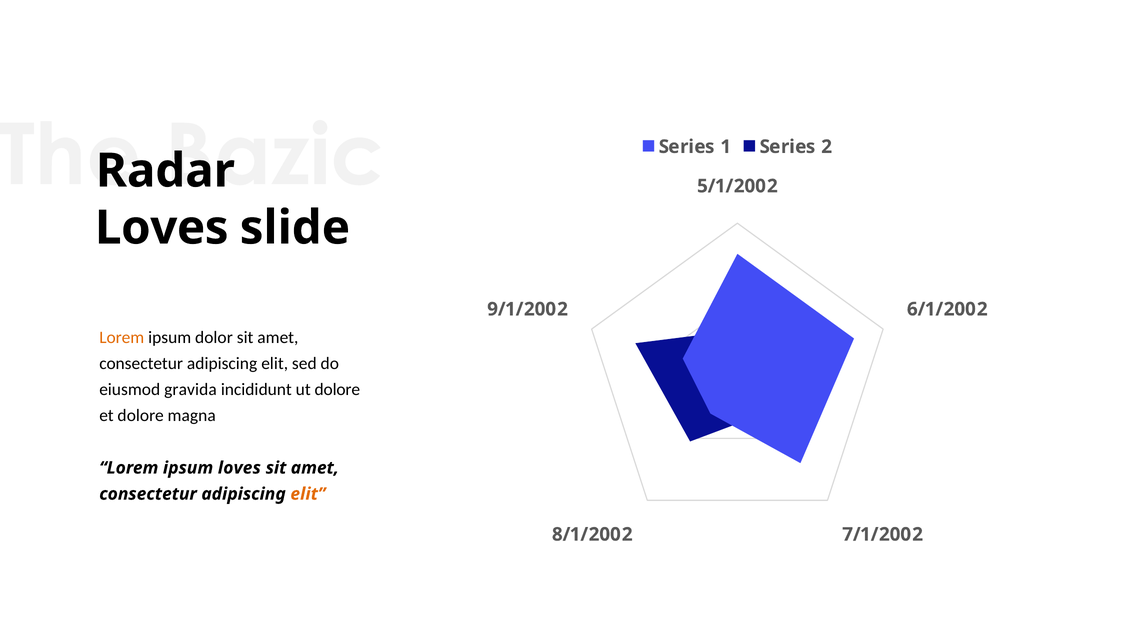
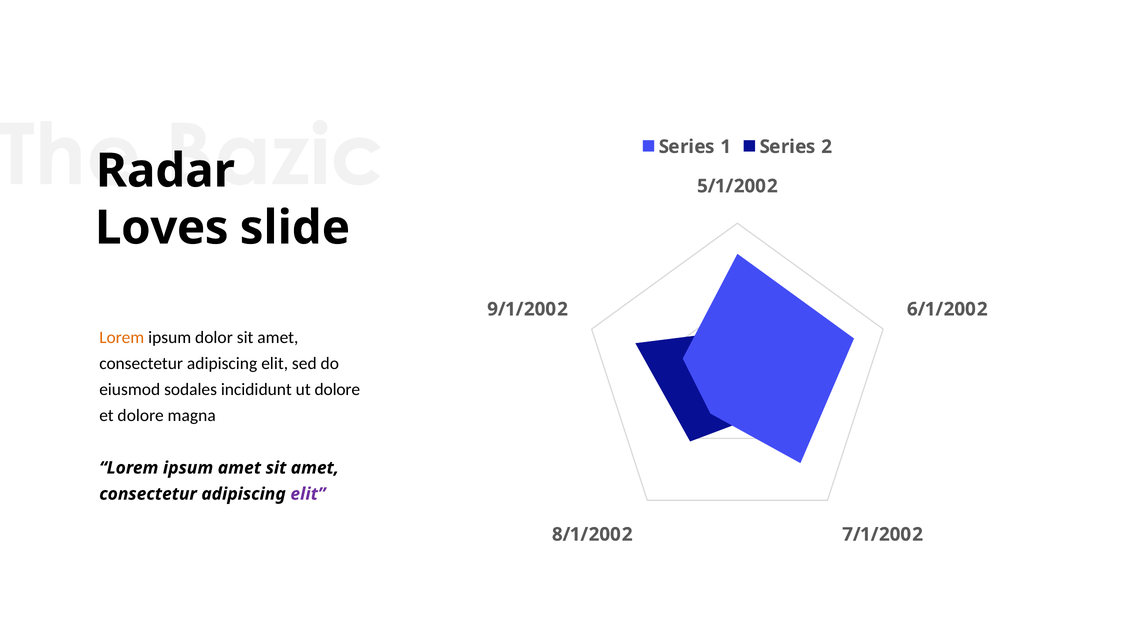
gravida: gravida -> sodales (191, 390)
ipsum loves: loves -> amet (239, 468)
elit colour: orange -> purple (308, 494)
